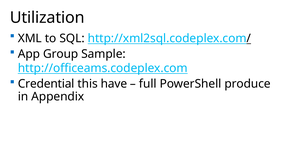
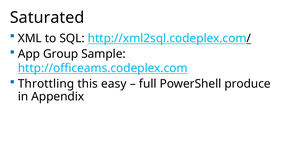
Utilization: Utilization -> Saturated (47, 18)
Credential: Credential -> Throttling (46, 84)
have: have -> easy (114, 84)
